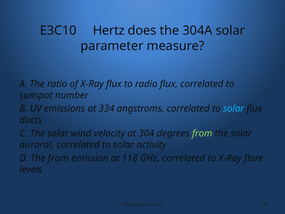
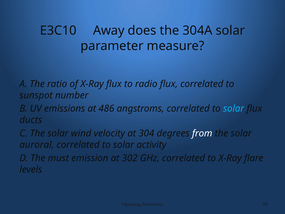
Hertz: Hertz -> Away (109, 31)
334: 334 -> 486 (106, 108)
from colour: light green -> white (202, 133)
The from: from -> must (58, 158)
118: 118 -> 302 (130, 158)
